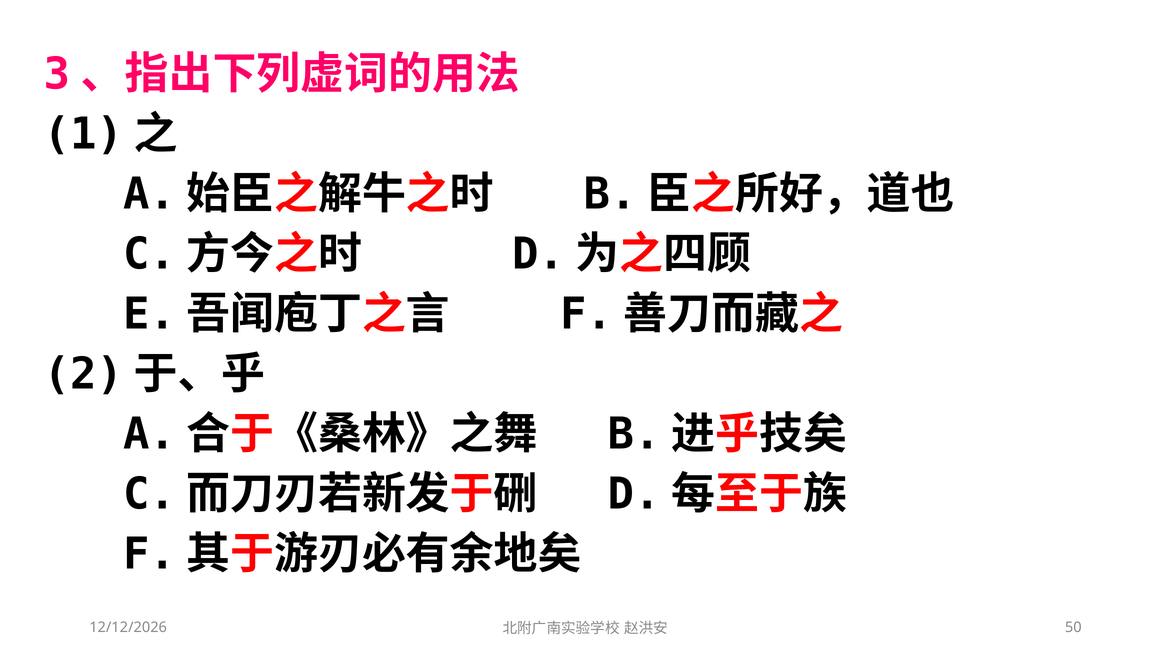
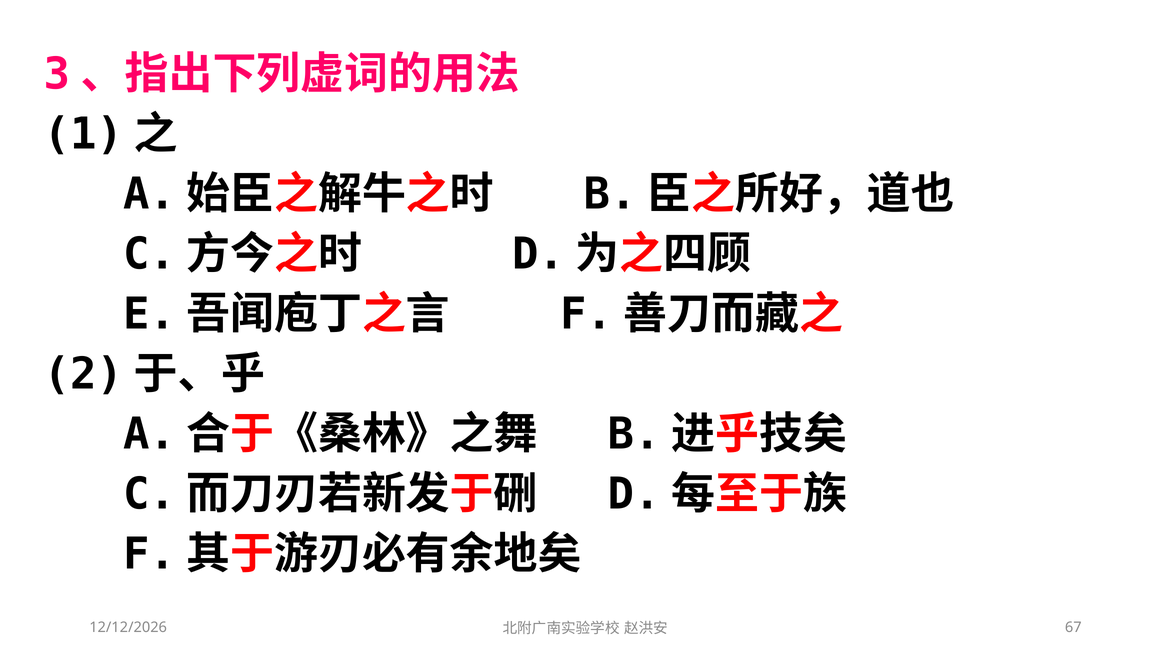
50: 50 -> 67 (1073, 628)
